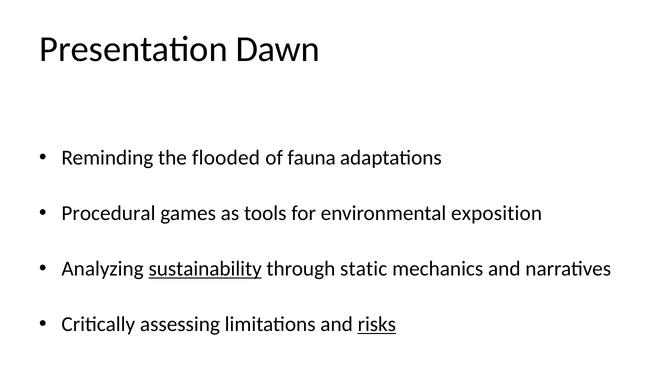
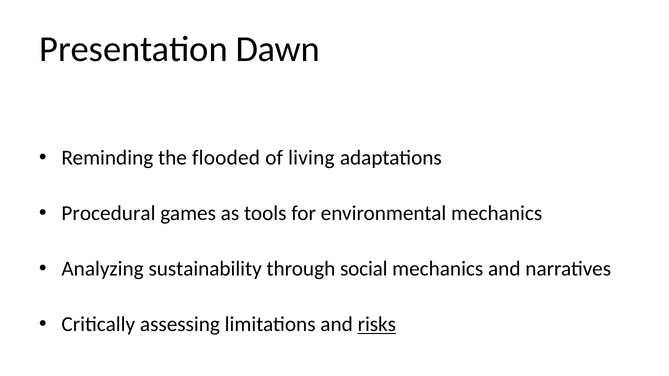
fauna: fauna -> living (311, 158)
environmental exposition: exposition -> mechanics (497, 213)
sustainability underline: present -> none (205, 269)
static: static -> social (364, 269)
